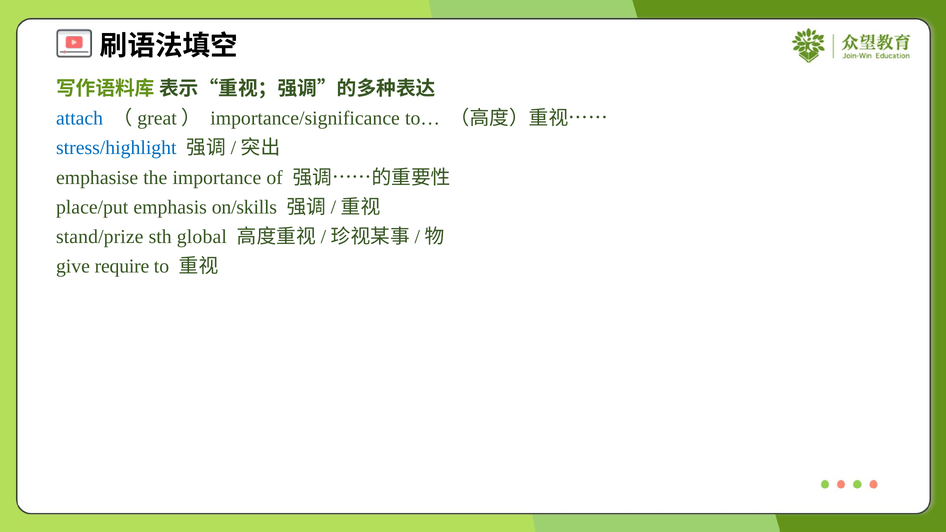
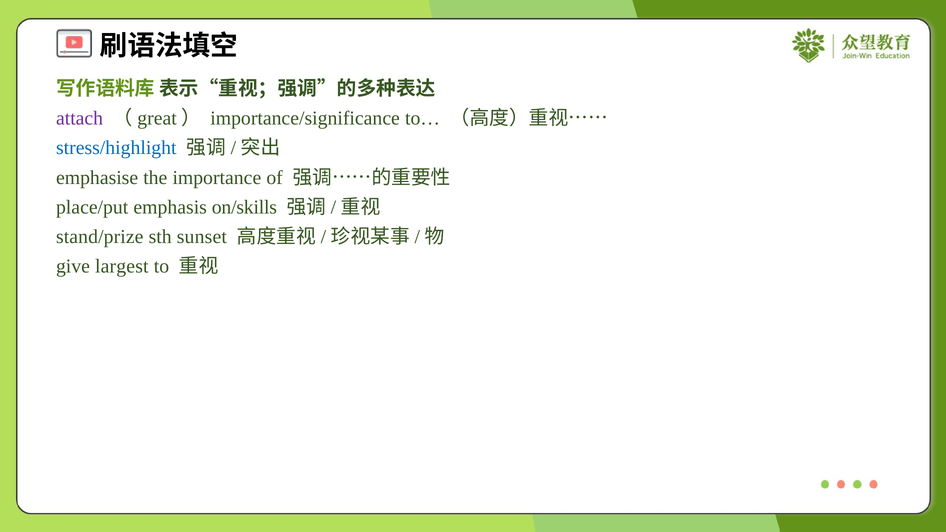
attach colour: blue -> purple (80, 118)
global: global -> sunset (202, 237)
require: require -> largest (122, 266)
